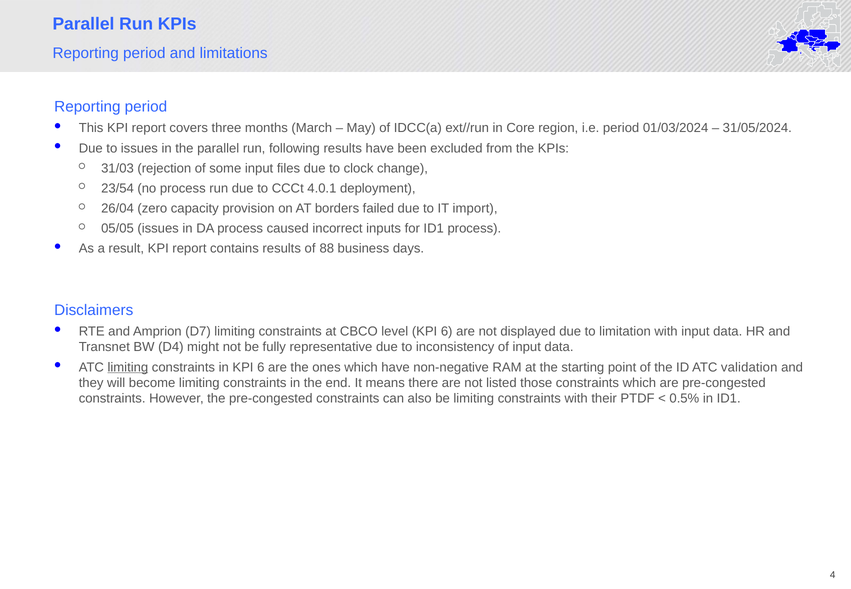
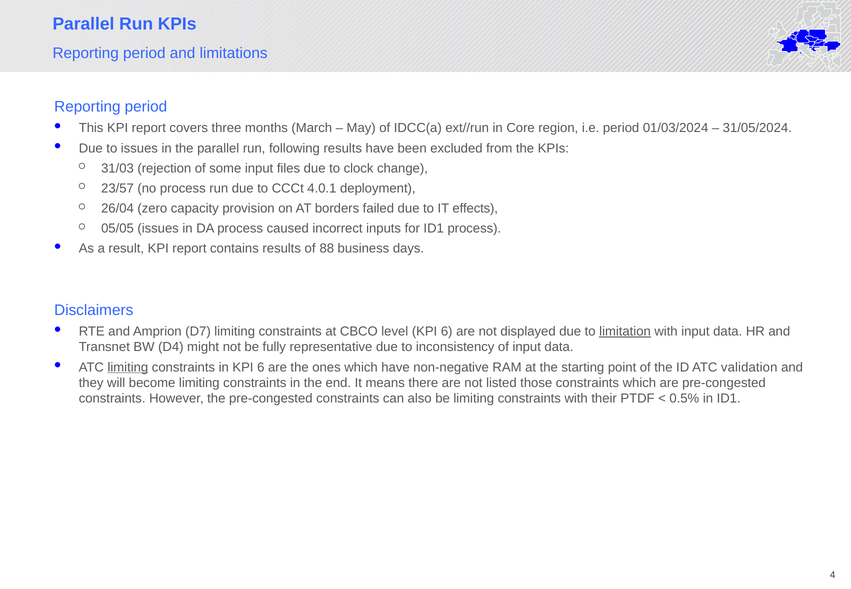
23/54: 23/54 -> 23/57 (117, 188)
import: import -> effects (475, 208)
limitation underline: none -> present (625, 332)
